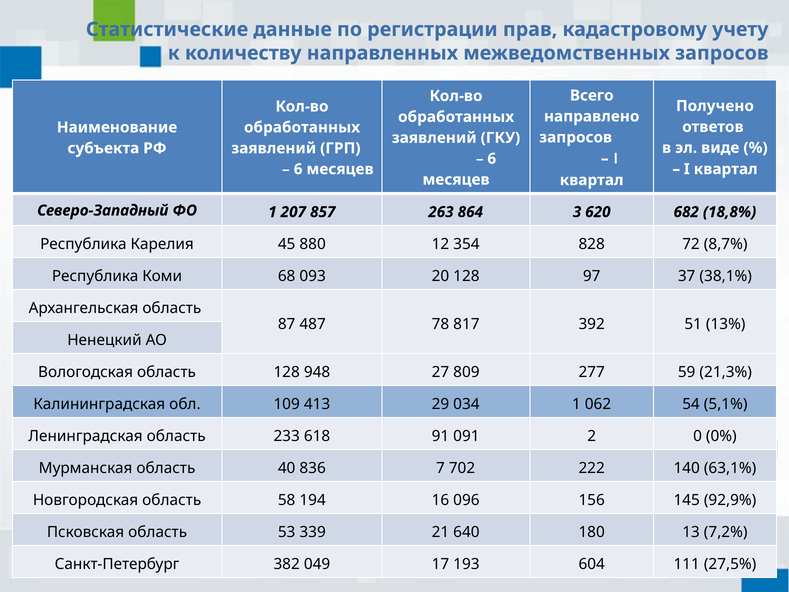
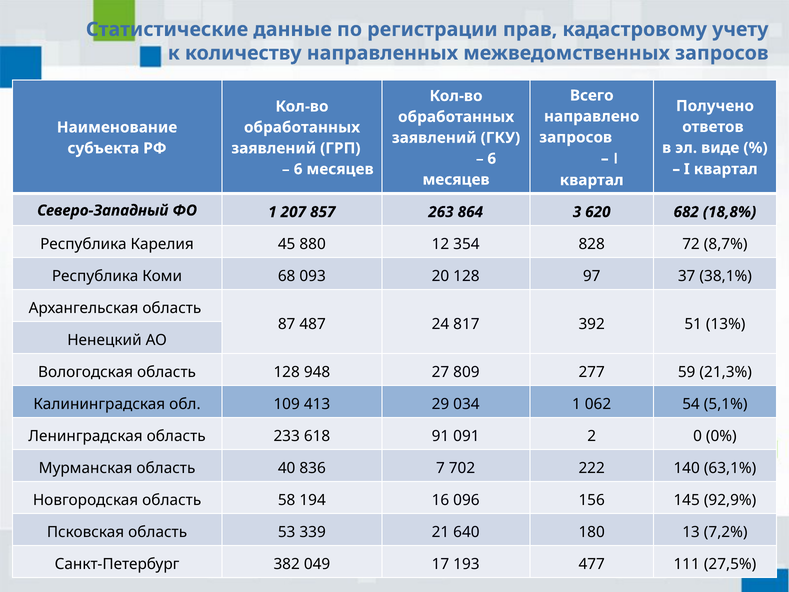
78: 78 -> 24 (440, 324)
604: 604 -> 477 (592, 564)
